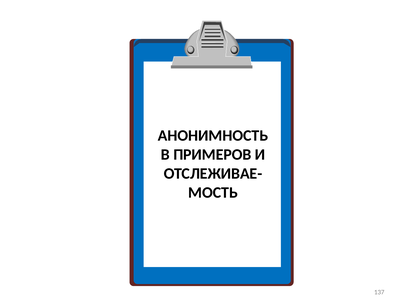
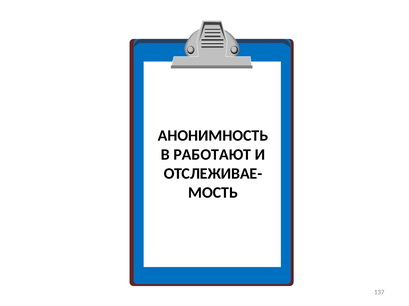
ПРИМЕРОВ: ПРИМЕРОВ -> РАБОТАЮТ (212, 155)
